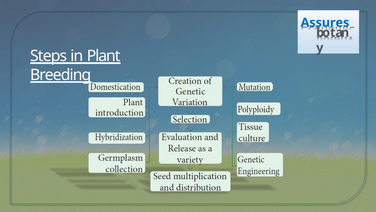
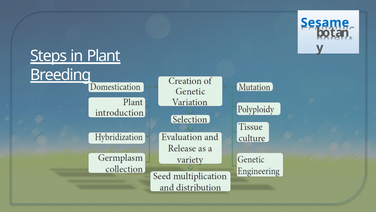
Assures: Assures -> Sesame (325, 23)
